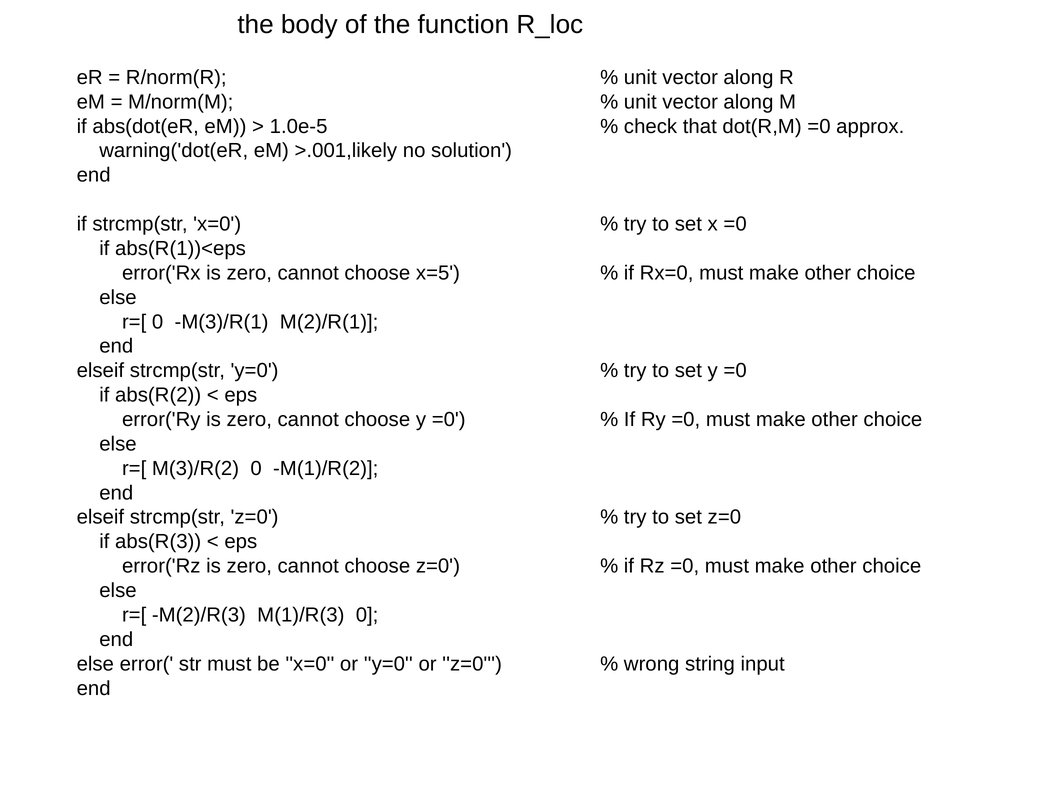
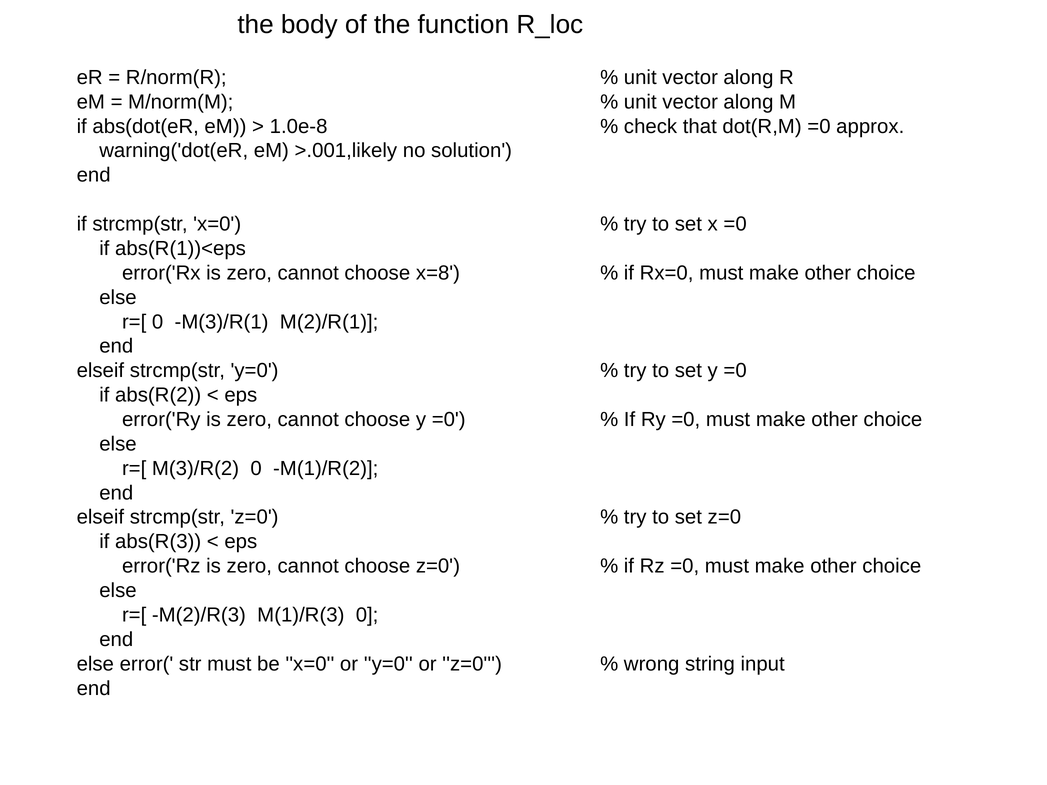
1.0e-5: 1.0e-5 -> 1.0e-8 (299, 126)
x=5: x=5 -> x=8 (438, 273)
